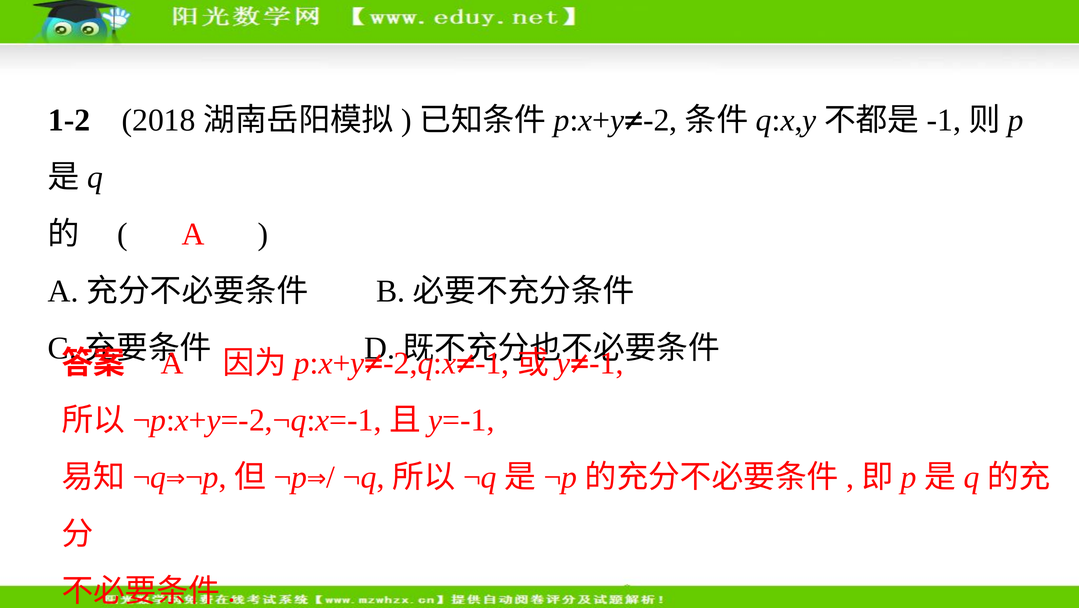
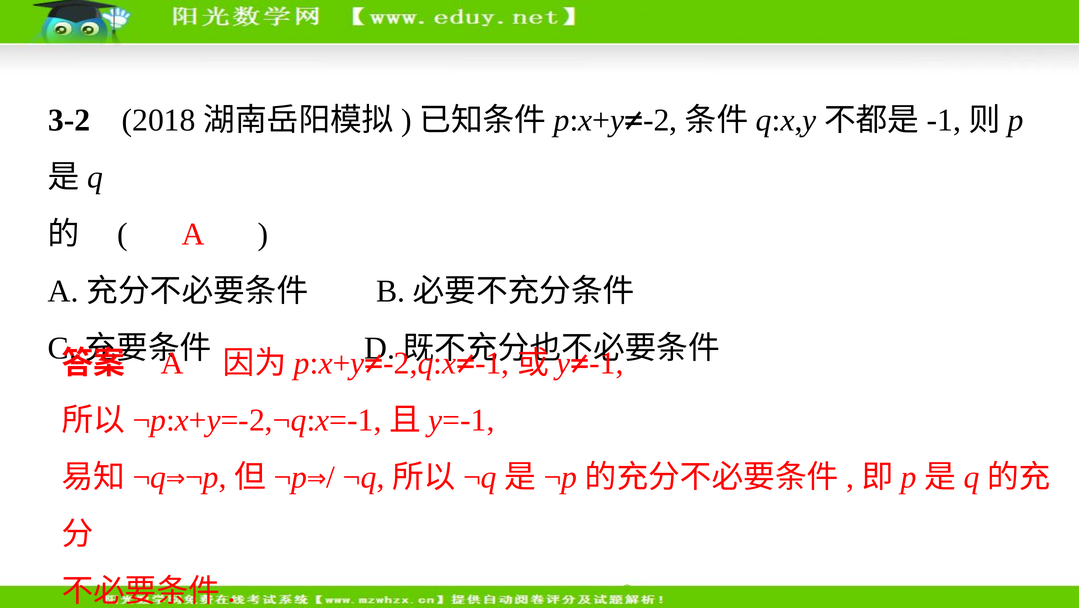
1-2: 1-2 -> 3-2 (69, 120)
